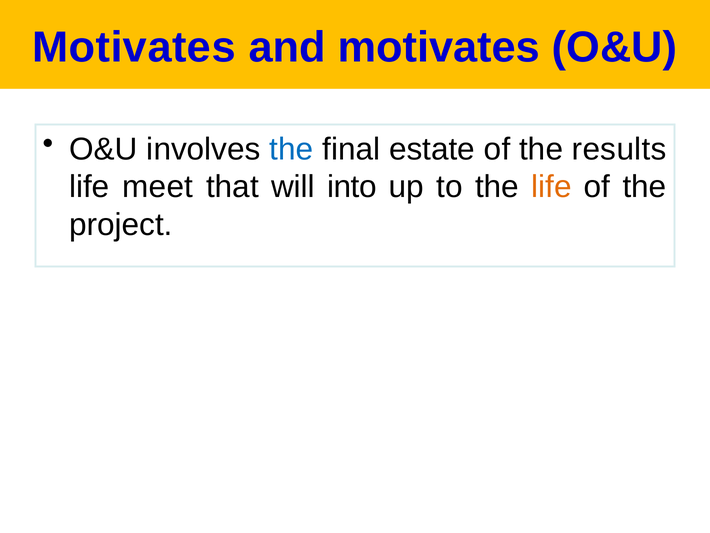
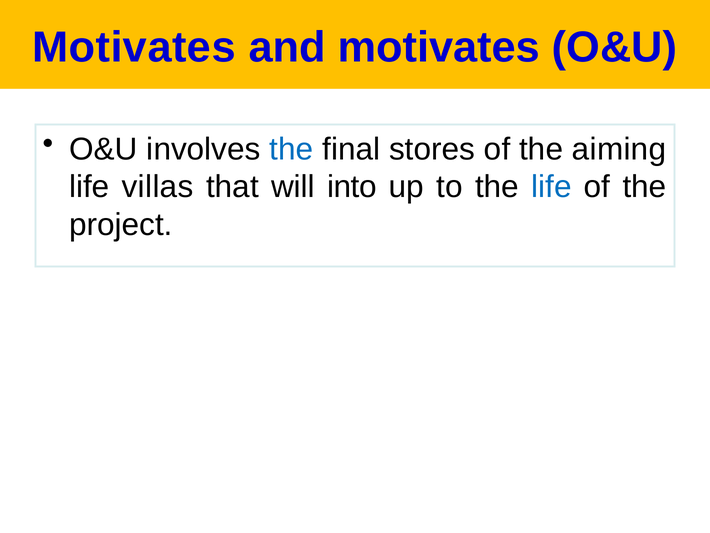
estate: estate -> stores (432, 149)
results: results -> aiming (619, 149)
meet: meet -> villas (158, 187)
life colour: orange -> blue (551, 187)
